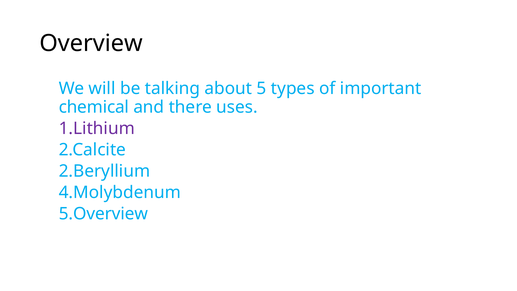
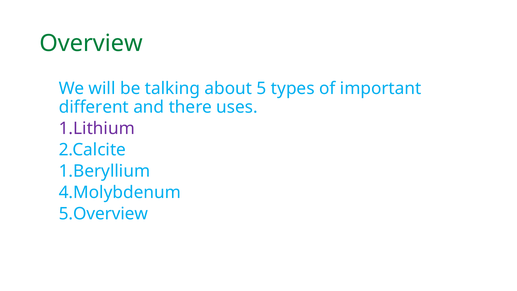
Overview colour: black -> green (91, 43)
chemical: chemical -> different (94, 107)
2.Beryllium: 2.Beryllium -> 1.Beryllium (105, 171)
